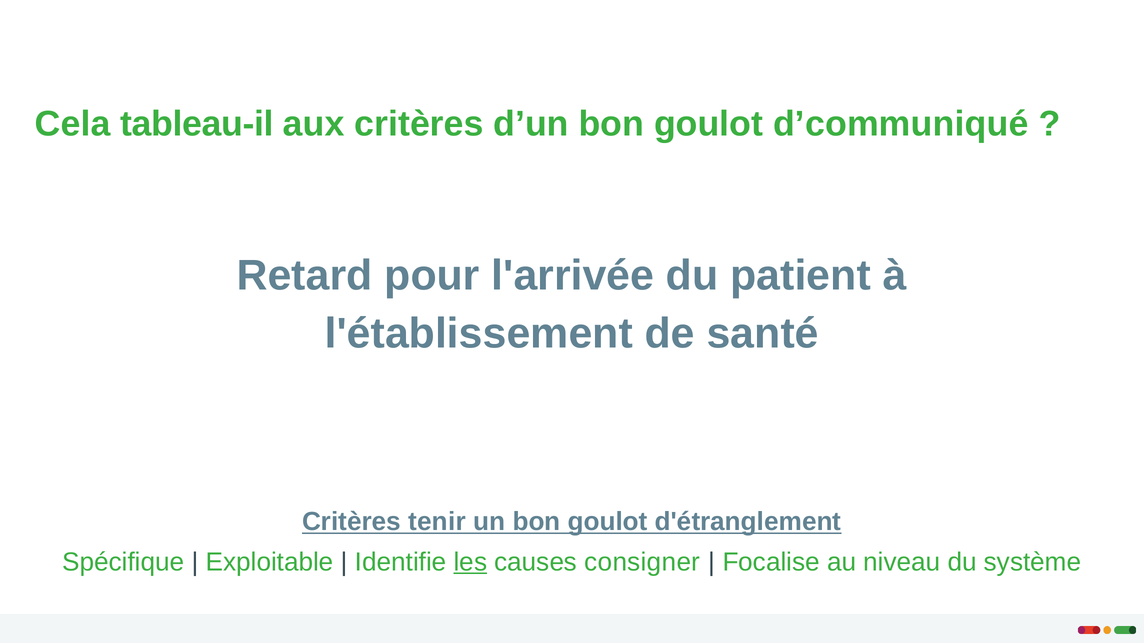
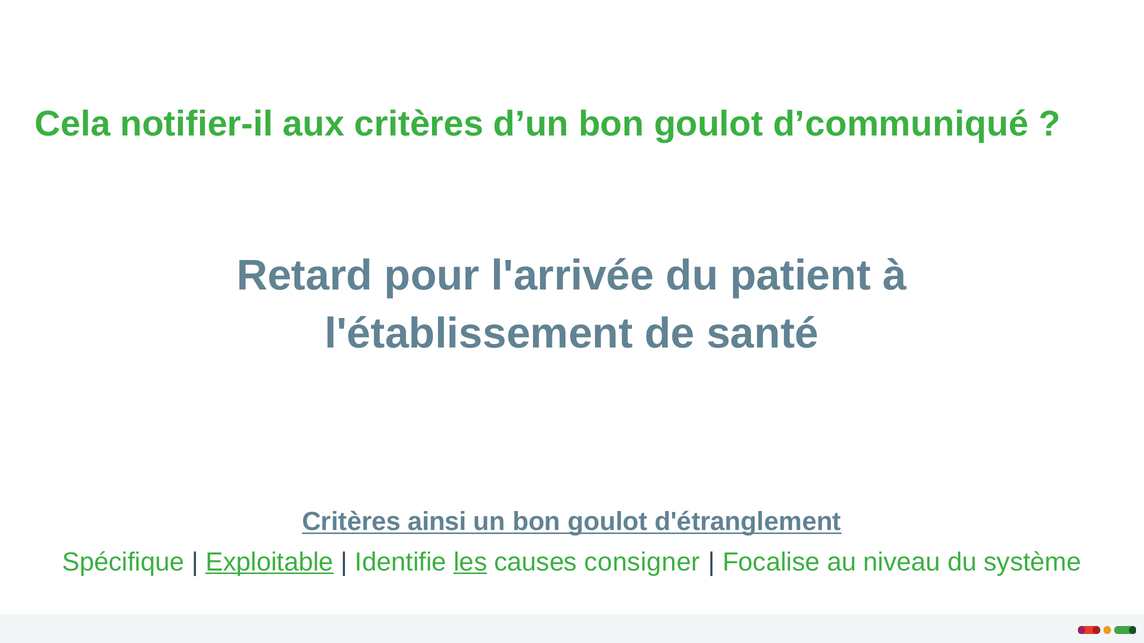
tableau-il: tableau-il -> notifier-il (197, 124)
tenir: tenir -> ainsi (437, 522)
Exploitable underline: none -> present (270, 562)
